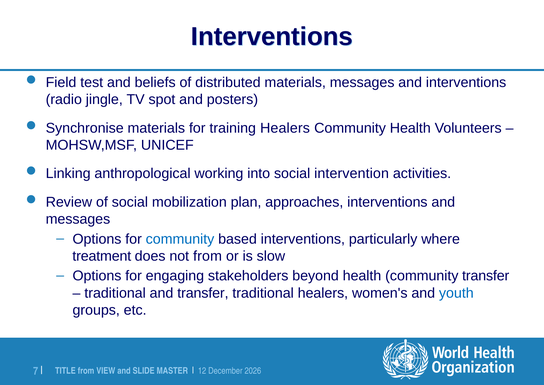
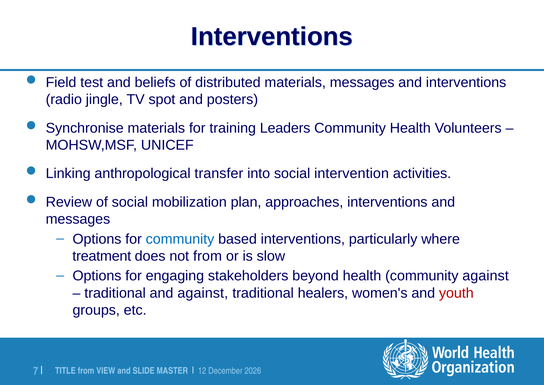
training Healers: Healers -> Leaders (285, 128)
working: working -> transfer (219, 173)
community transfer: transfer -> against (486, 276)
and transfer: transfer -> against (203, 293)
youth colour: blue -> red (456, 293)
